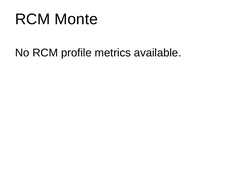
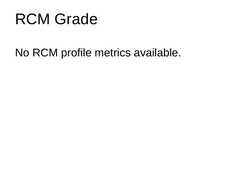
Monte: Monte -> Grade (76, 19)
